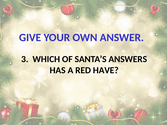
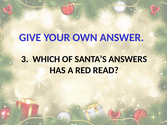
HAVE: HAVE -> READ (106, 70)
